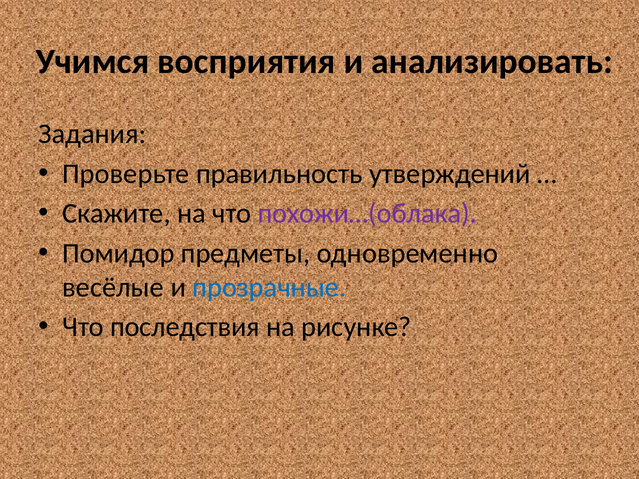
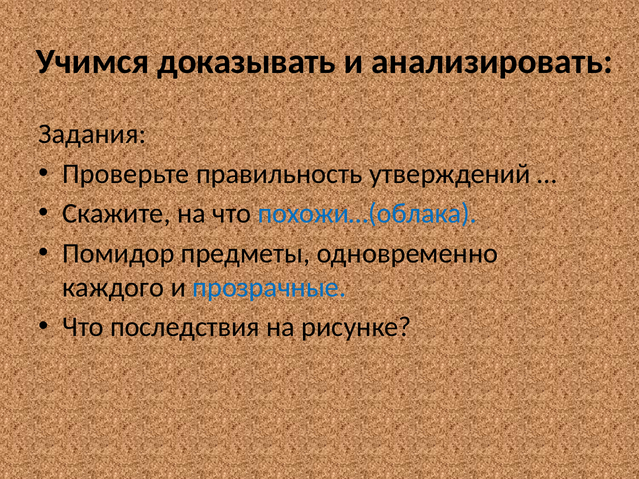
восприятия: восприятия -> доказывать (247, 62)
похожи…(облака colour: purple -> blue (367, 214)
весёлые: весёлые -> каждого (113, 287)
